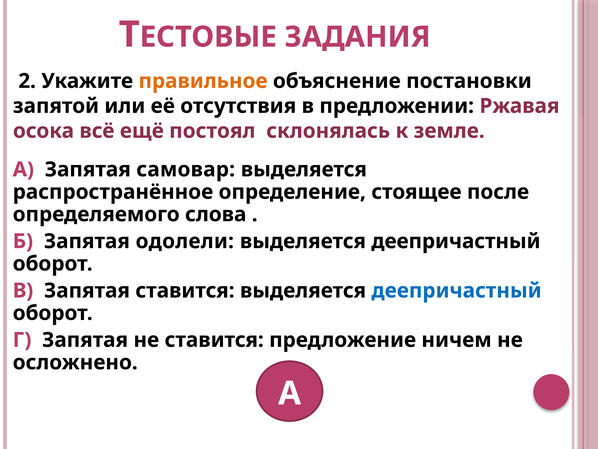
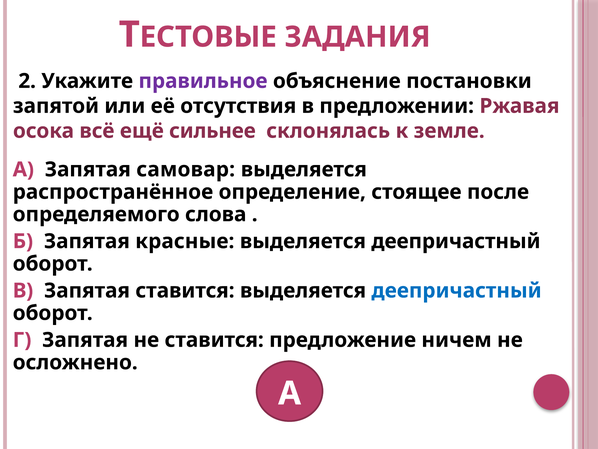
правильное colour: orange -> purple (203, 81)
постоял: постоял -> сильнее (212, 131)
одолели: одолели -> красные (185, 241)
